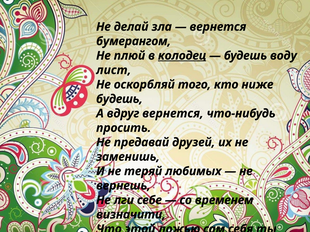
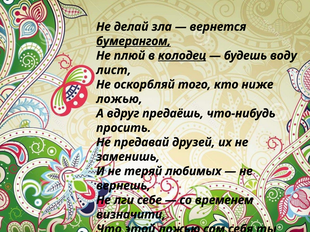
бумерангом underline: none -> present (134, 41)
будешь: будешь -> ложью (119, 99)
вдруг вернется: вернется -> предаёшь (173, 114)
